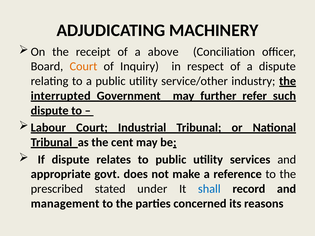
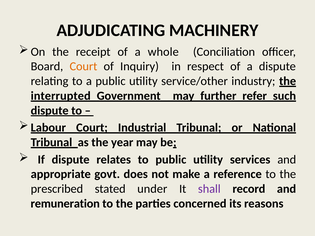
above: above -> whole (163, 52)
cent: cent -> year (122, 142)
shall colour: blue -> purple (209, 189)
management: management -> remuneration (65, 204)
